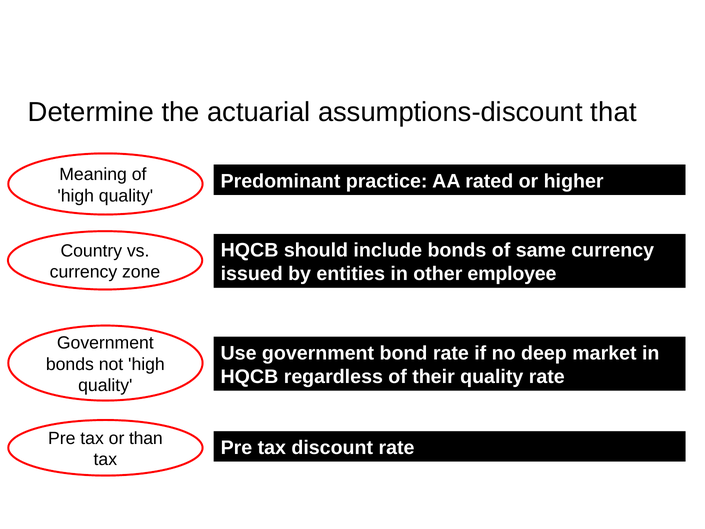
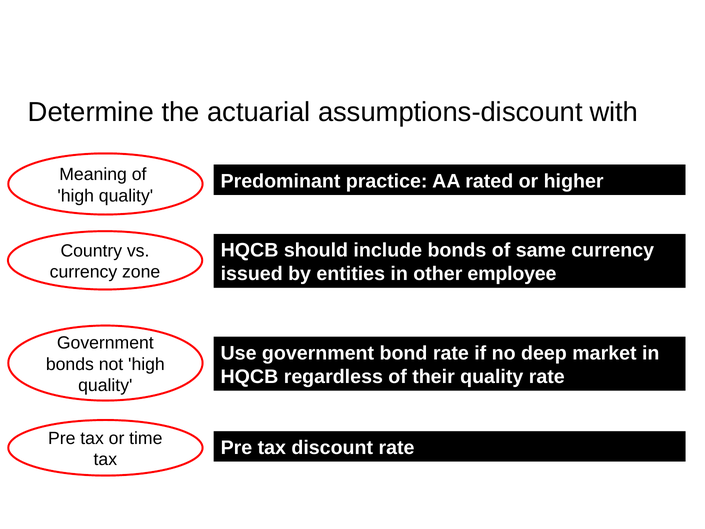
that: that -> with (614, 112)
than: than -> time (146, 438)
